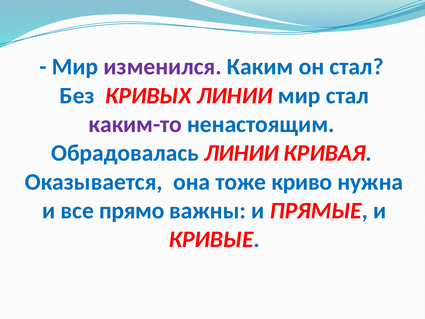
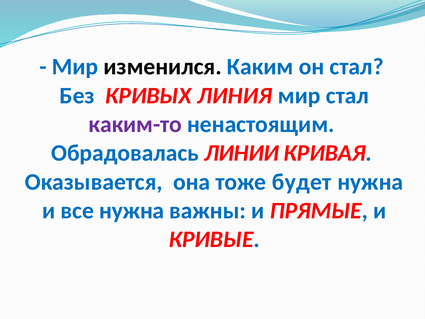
изменился colour: purple -> black (163, 67)
КРИВЫХ ЛИНИИ: ЛИНИИ -> ЛИНИЯ (235, 96)
криво: криво -> будет (302, 182)
все прямо: прямо -> нужна (132, 211)
